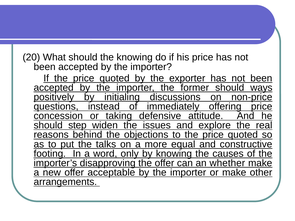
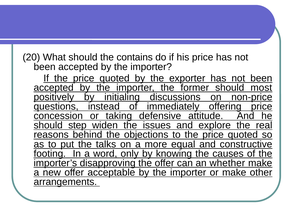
the knowing: knowing -> contains (135, 57)
ways: ways -> most (261, 88)
